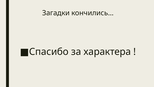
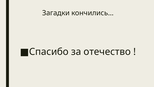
характера: характера -> отечество (107, 52)
